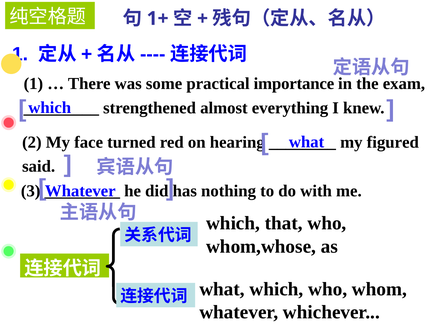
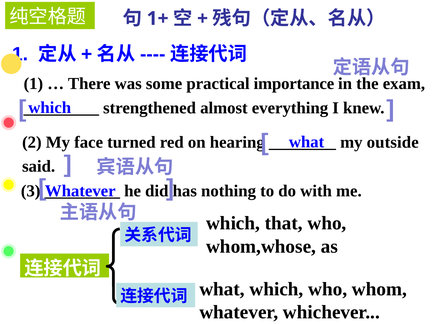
figured: figured -> outside (393, 142)
